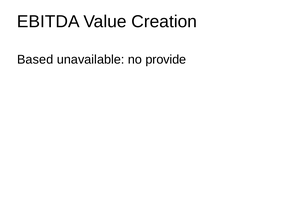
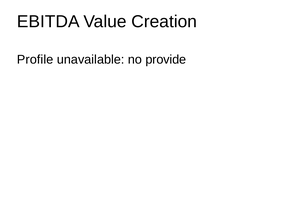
Based: Based -> Profile (35, 60)
